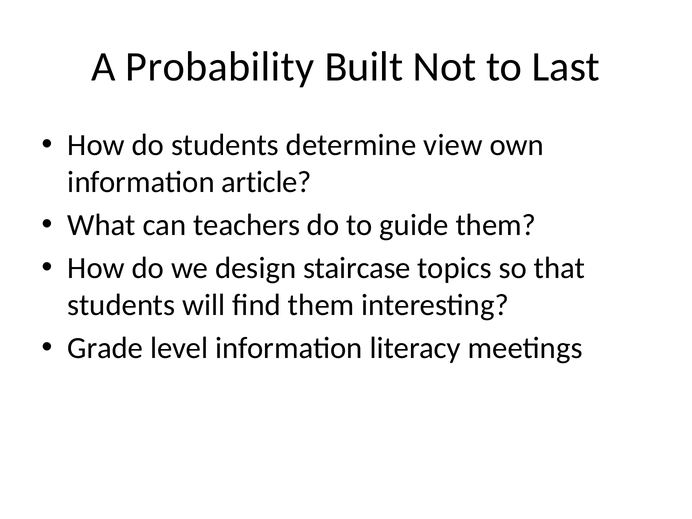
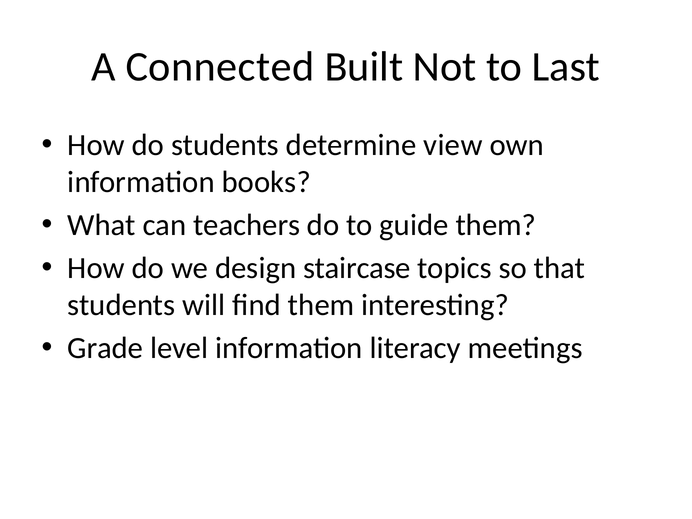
Probability: Probability -> Connected (220, 67)
article: article -> books (266, 182)
